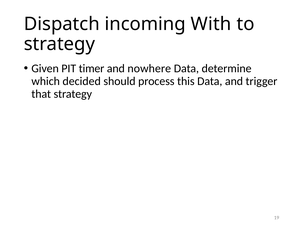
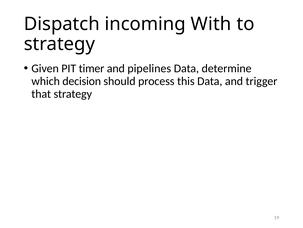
nowhere: nowhere -> pipelines (149, 68)
decided: decided -> decision (82, 81)
